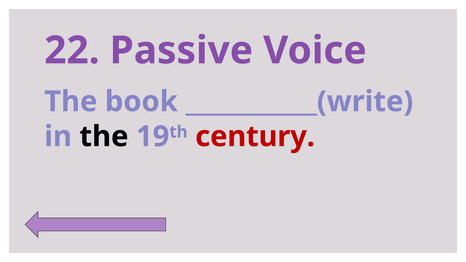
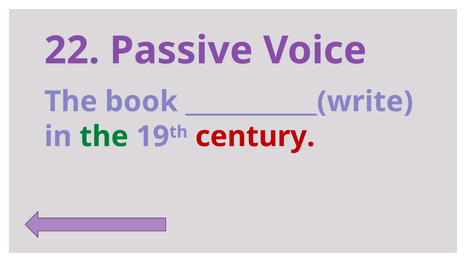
the colour: black -> green (104, 137)
